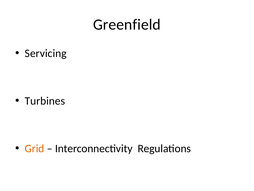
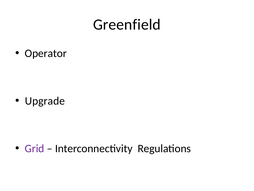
Servicing: Servicing -> Operator (46, 53)
Turbines: Turbines -> Upgrade (45, 101)
Grid colour: orange -> purple (35, 148)
